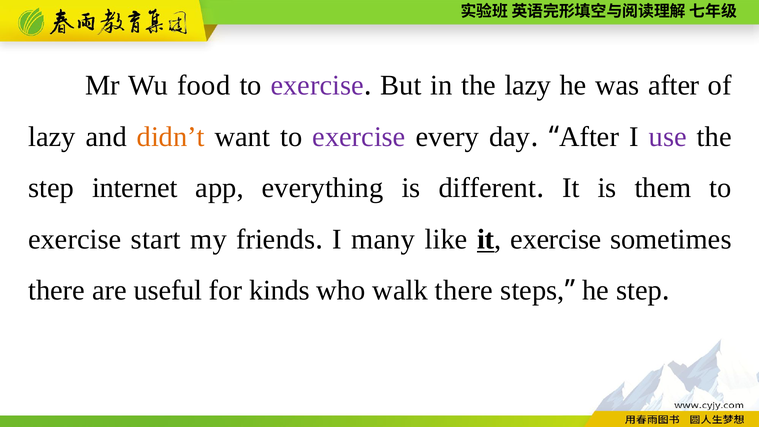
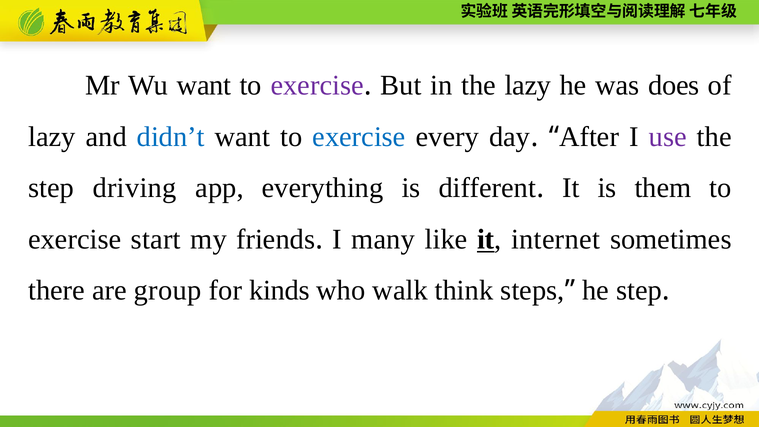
Wu food: food -> want (204, 85)
was after: after -> does (674, 85)
didn’t colour: orange -> blue (171, 137)
exercise colour: purple -> blue (359, 137)
internet: internet -> driving (135, 188)
it exercise: exercise -> internet (556, 239)
useful: useful -> group (168, 290)
walk there: there -> think (464, 290)
